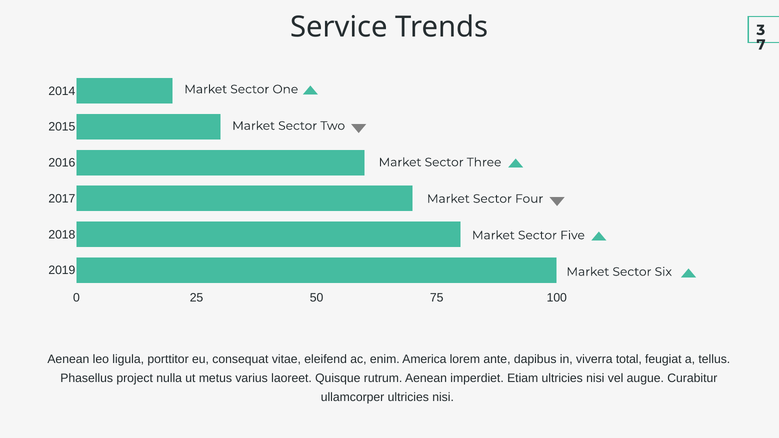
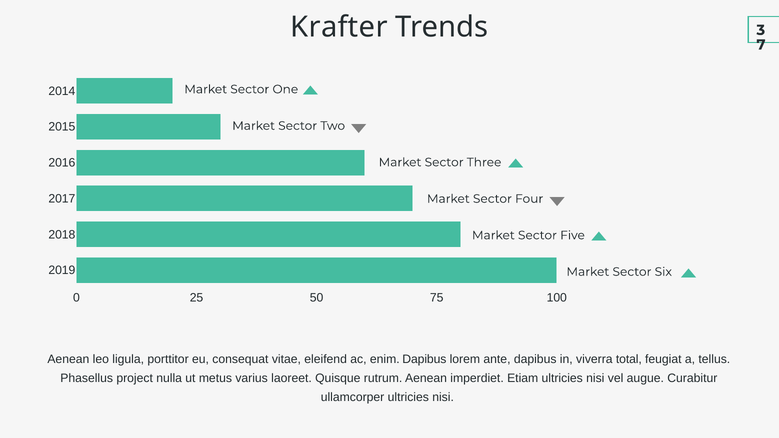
Service: Service -> Krafter (339, 27)
enim America: America -> Dapibus (424, 360)
